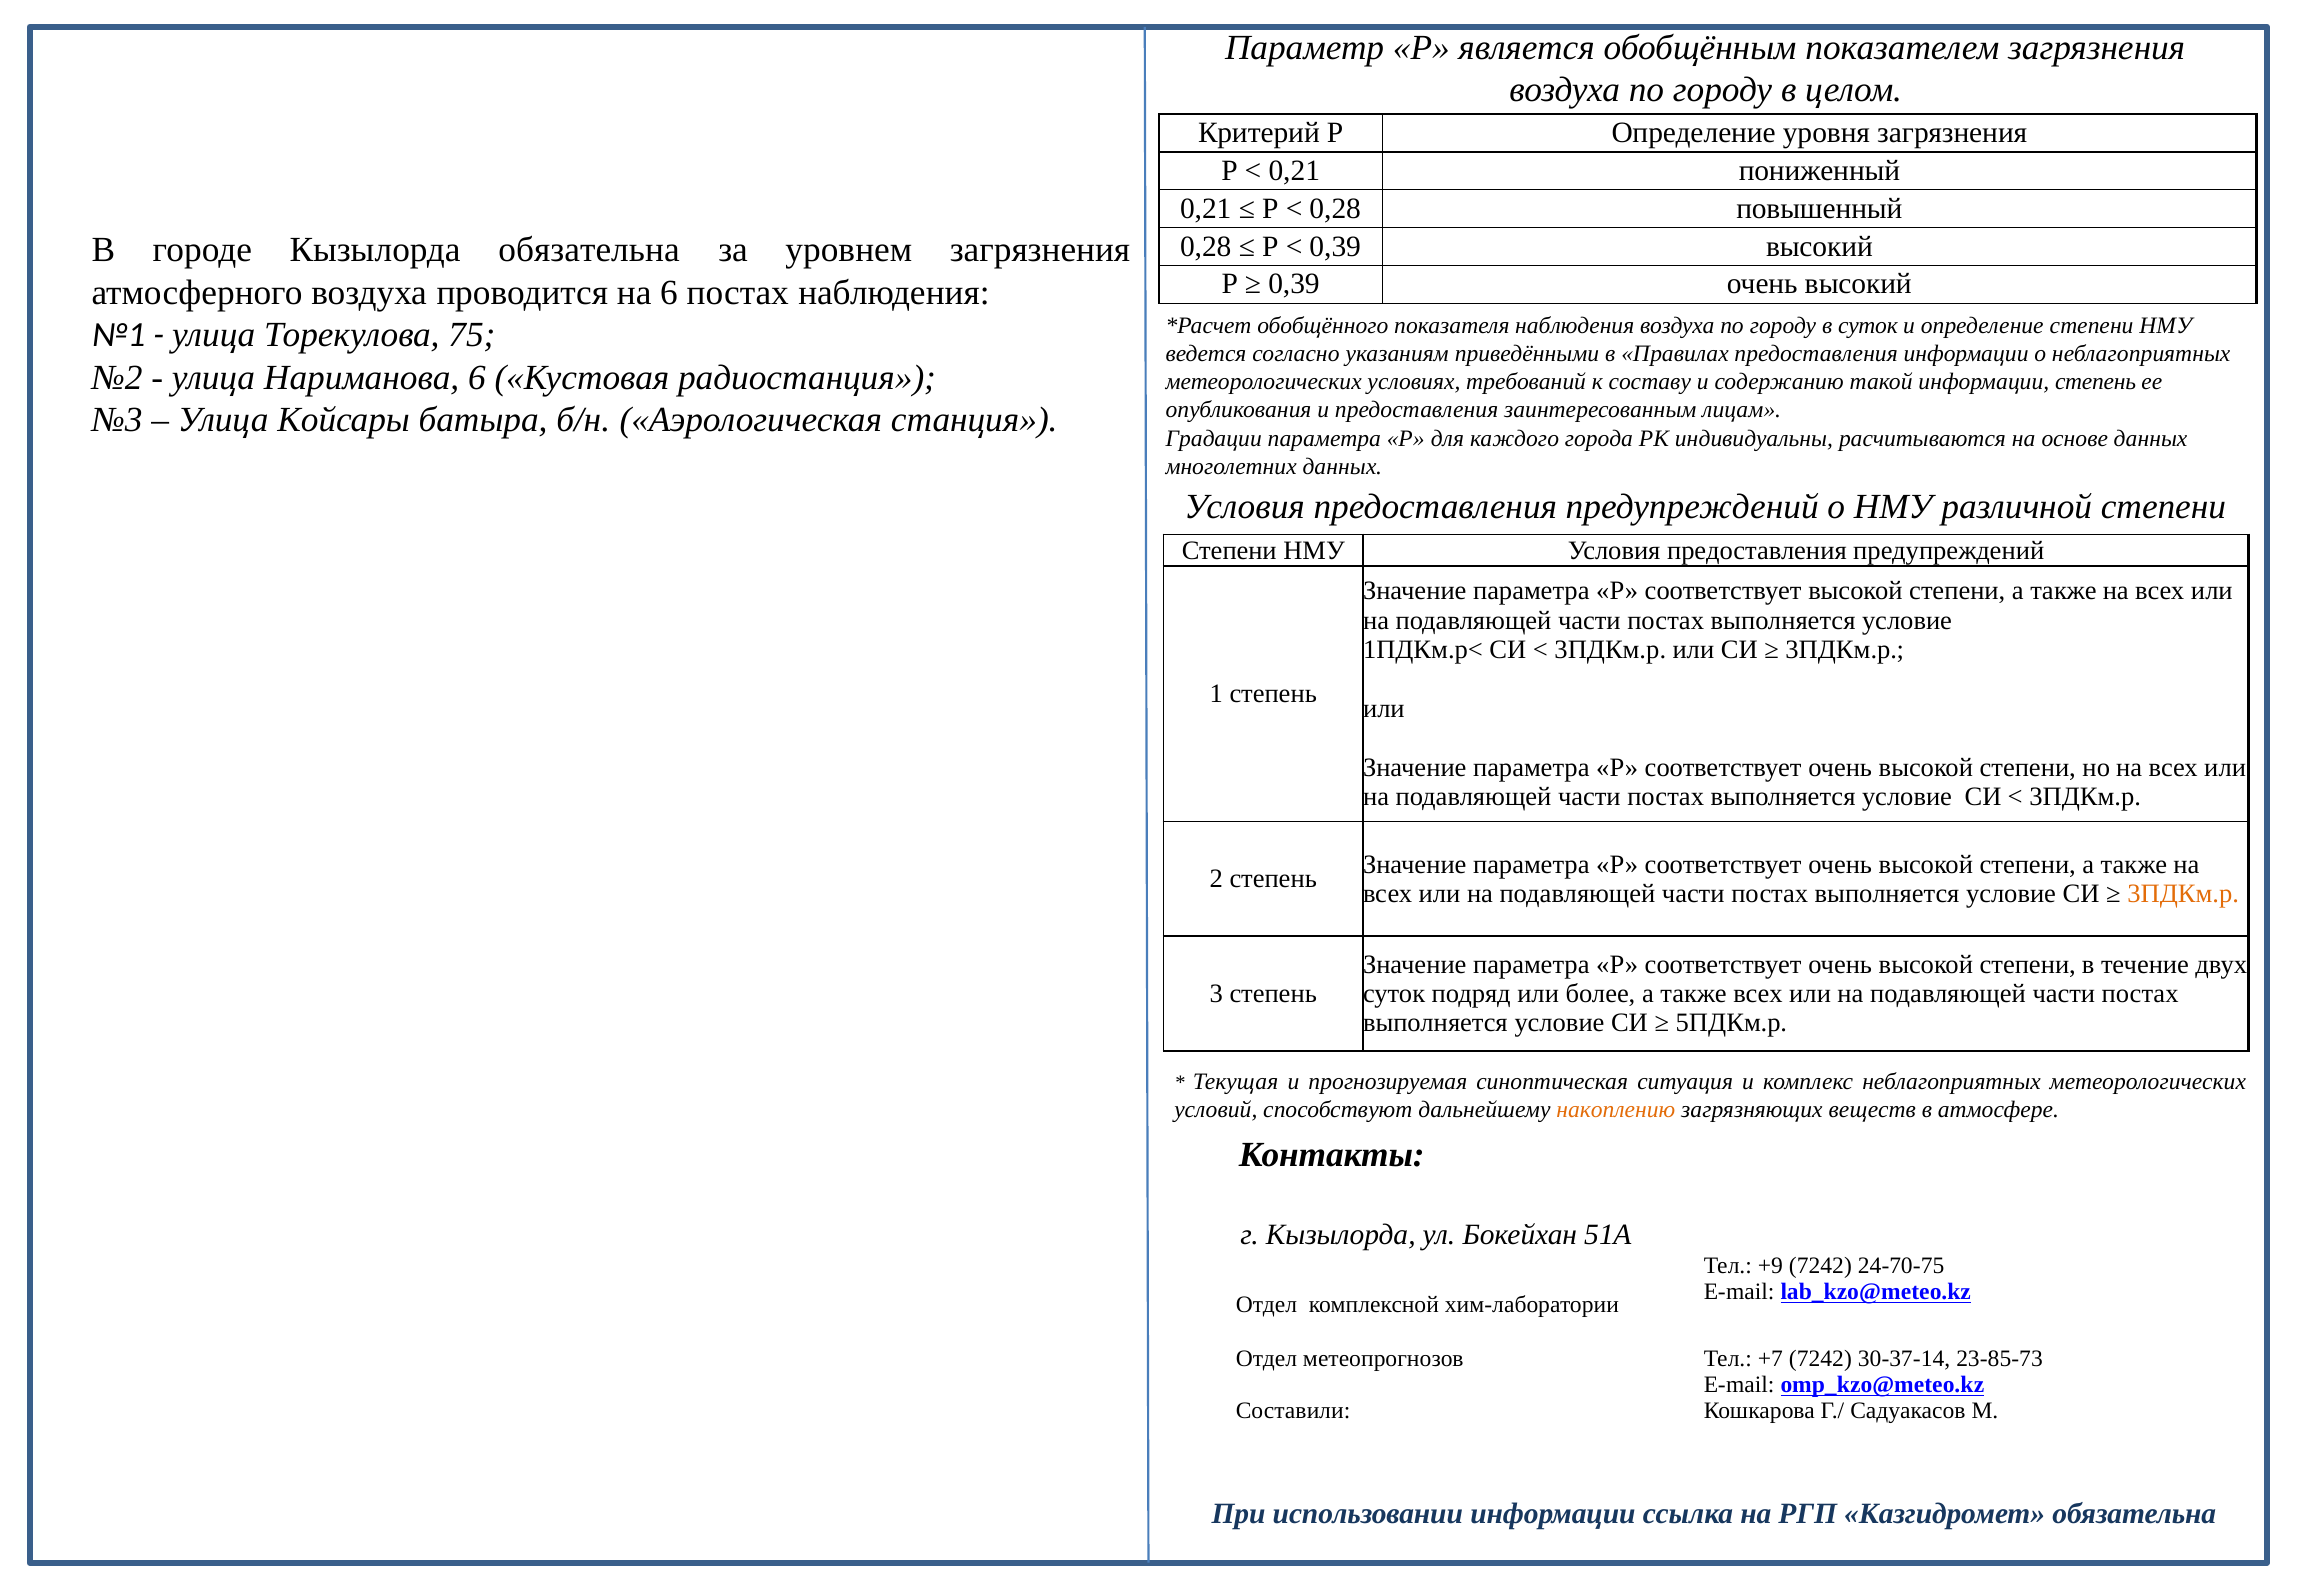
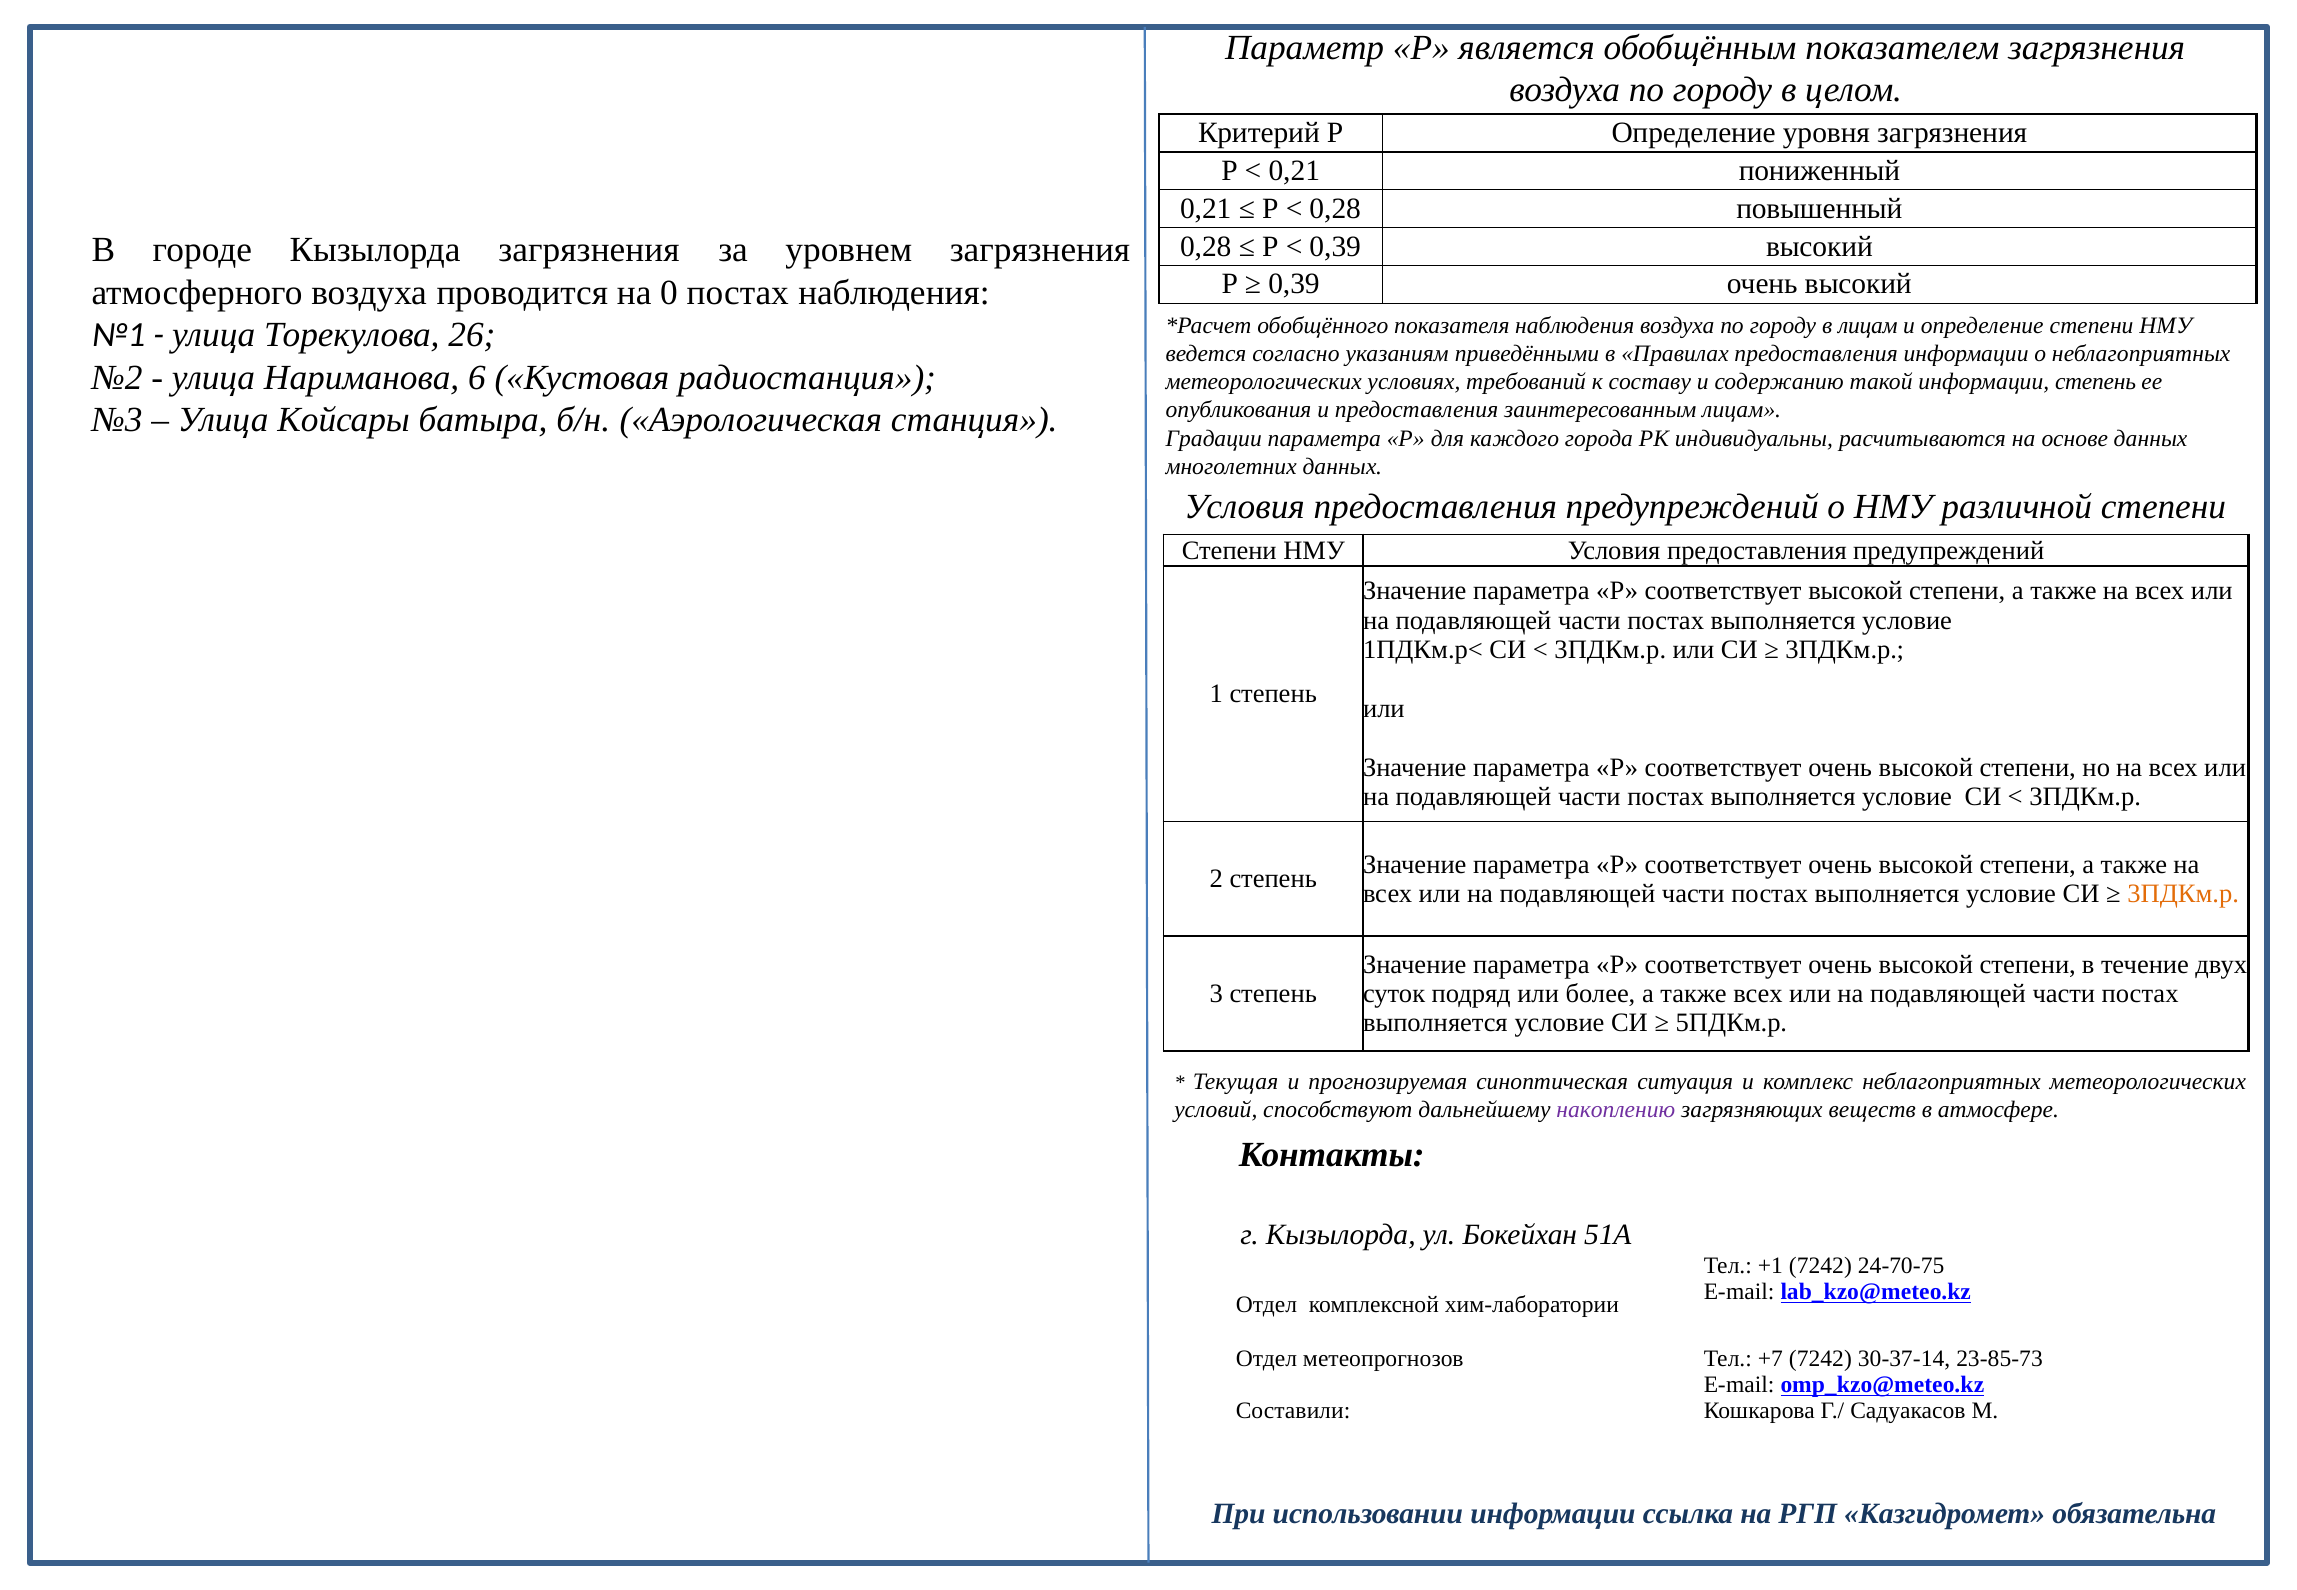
Кызылорда обязательна: обязательна -> загрязнения (589, 250)
на 6: 6 -> 0 (669, 293)
в суток: суток -> лицам (1868, 326)
75: 75 -> 26 (472, 335)
накоплению colour: orange -> purple (1616, 1110)
+9: +9 -> +1 (1770, 1266)
